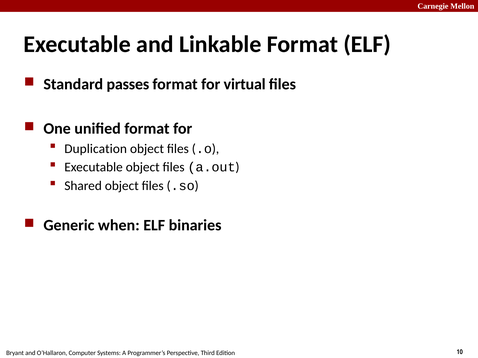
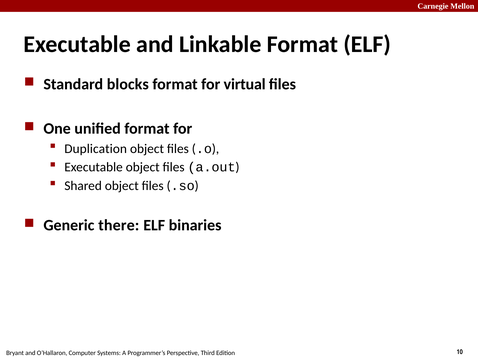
passes: passes -> blocks (128, 84)
when: when -> there (119, 226)
